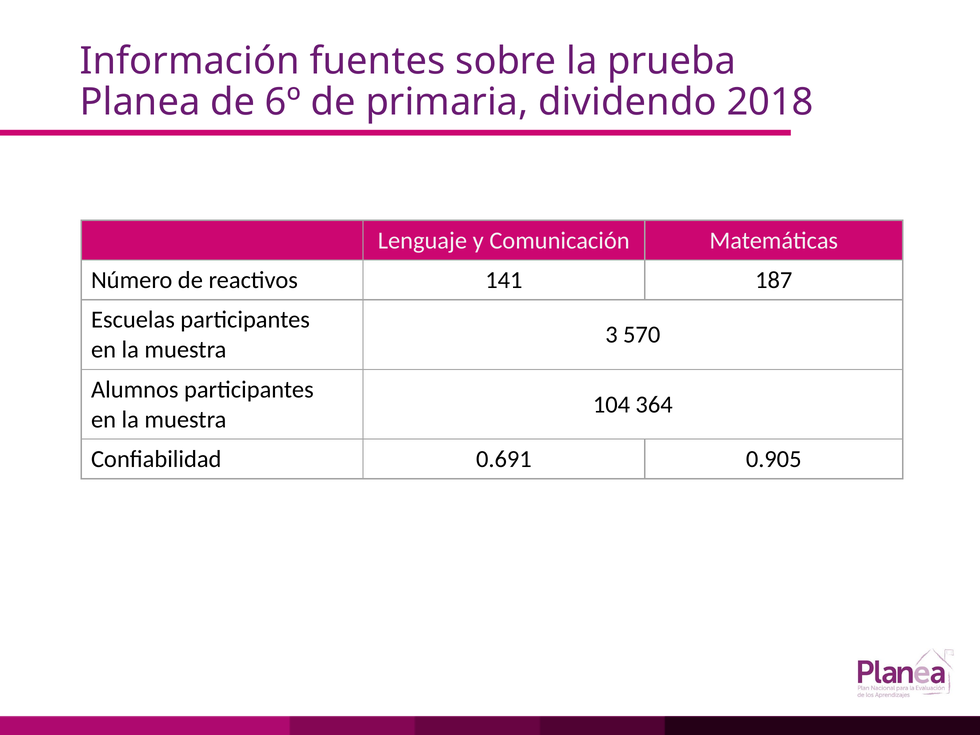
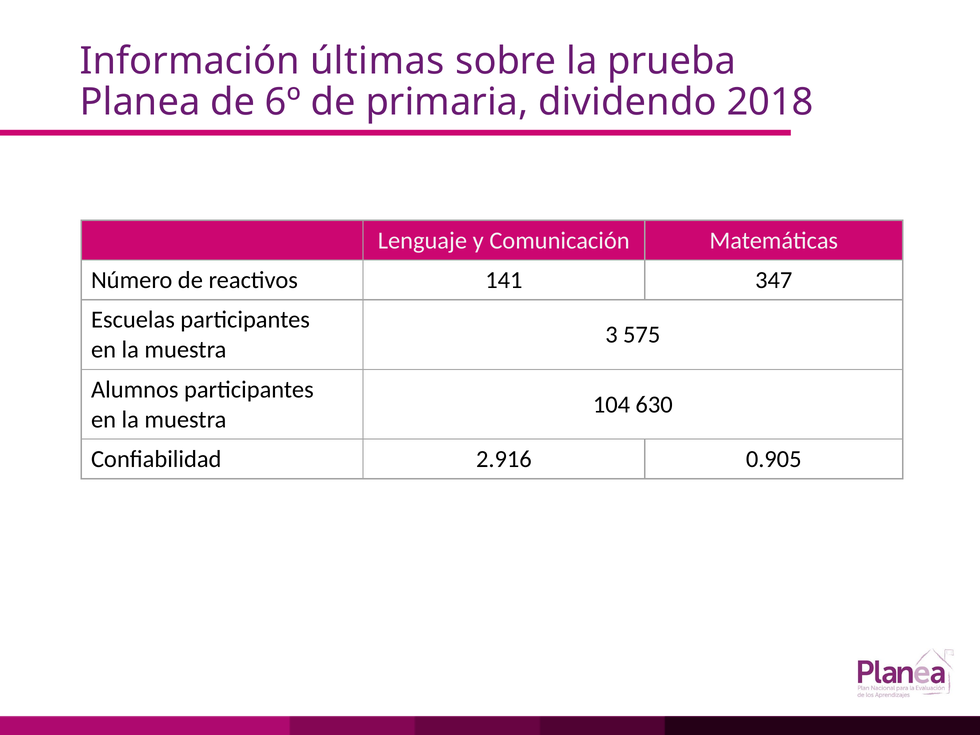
fuentes: fuentes -> últimas (377, 61)
187: 187 -> 347 (774, 280)
570: 570 -> 575 (642, 335)
364: 364 -> 630 (654, 405)
0.691: 0.691 -> 2.916 (504, 459)
